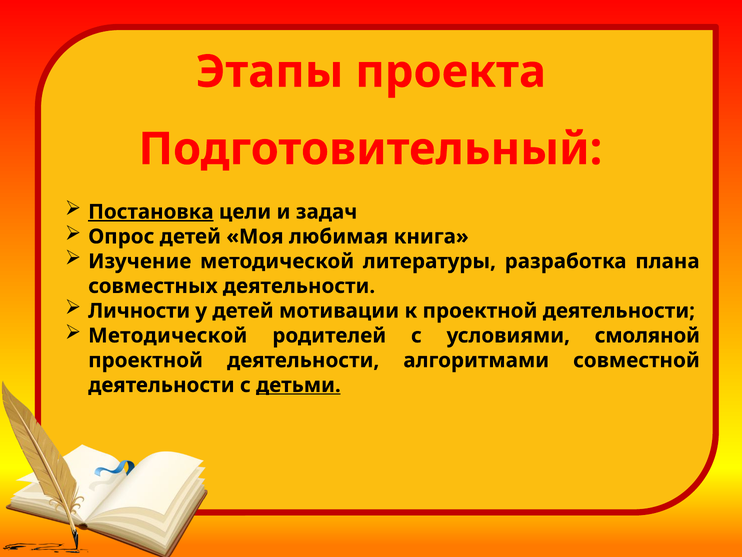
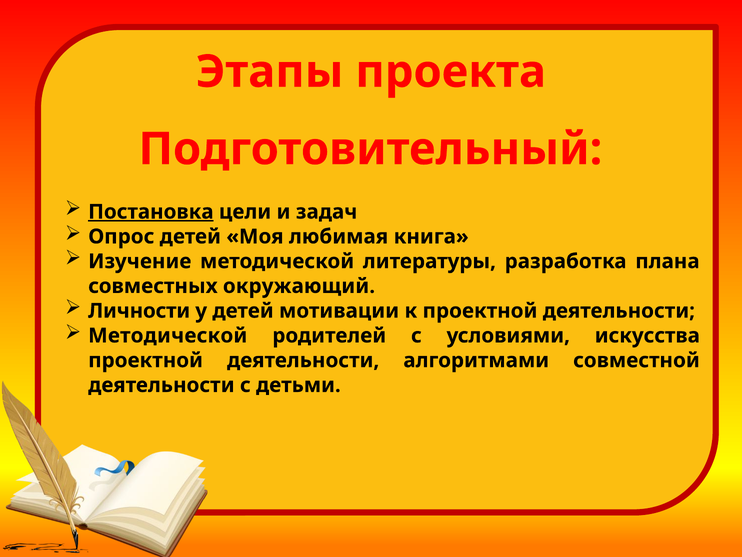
совместных деятельности: деятельности -> окружающий (299, 286)
смоляной: смоляной -> искусства (647, 335)
детьми underline: present -> none (298, 385)
